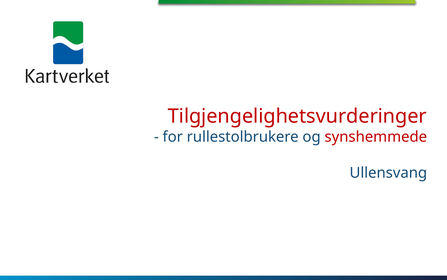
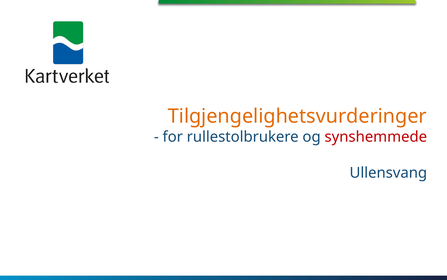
Tilgjengelighetsvurderinger colour: red -> orange (297, 116)
